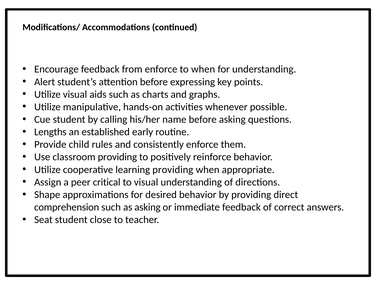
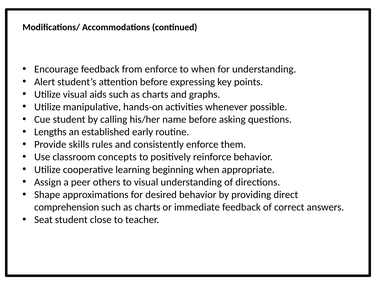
child: child -> skills (79, 144)
classroom providing: providing -> concepts (117, 157)
learning providing: providing -> beginning (173, 170)
critical: critical -> others (107, 182)
asking: asking -> charts (147, 207)
